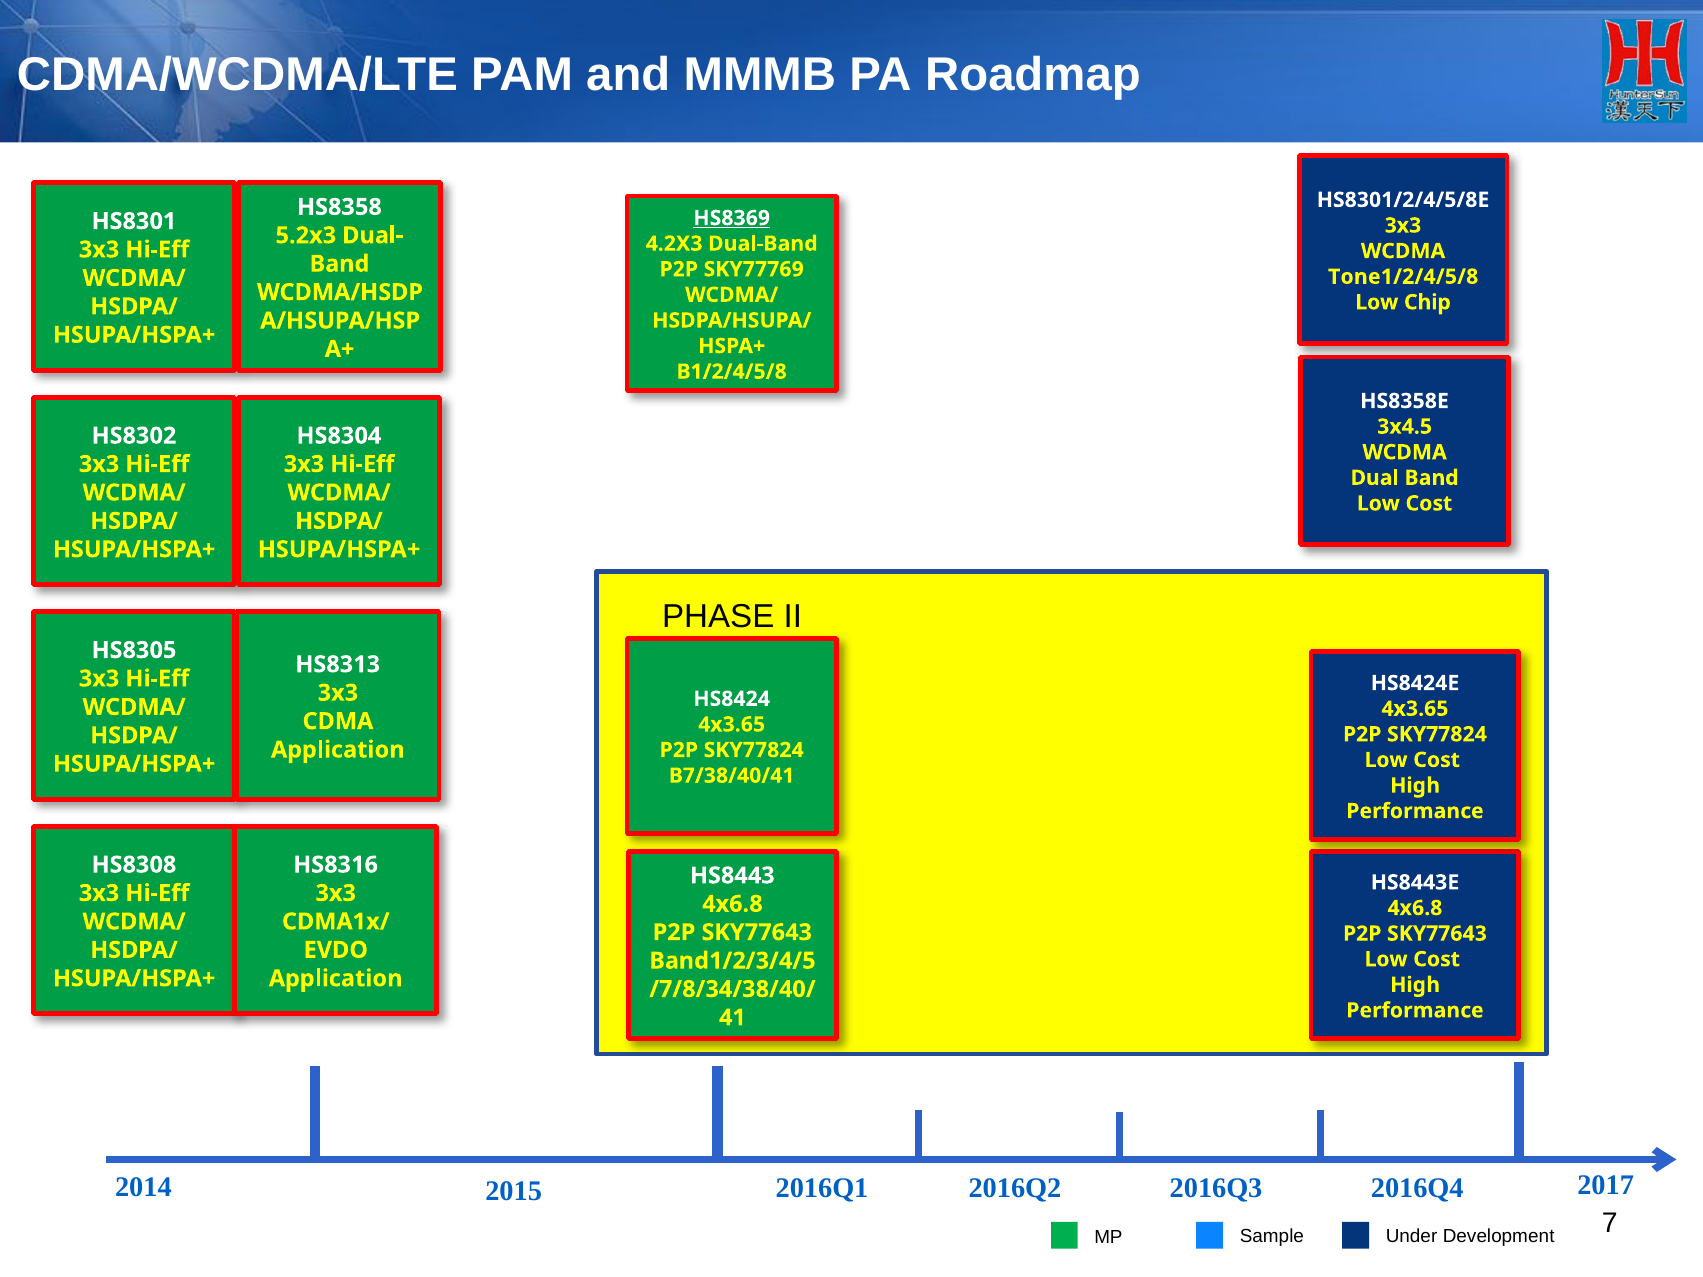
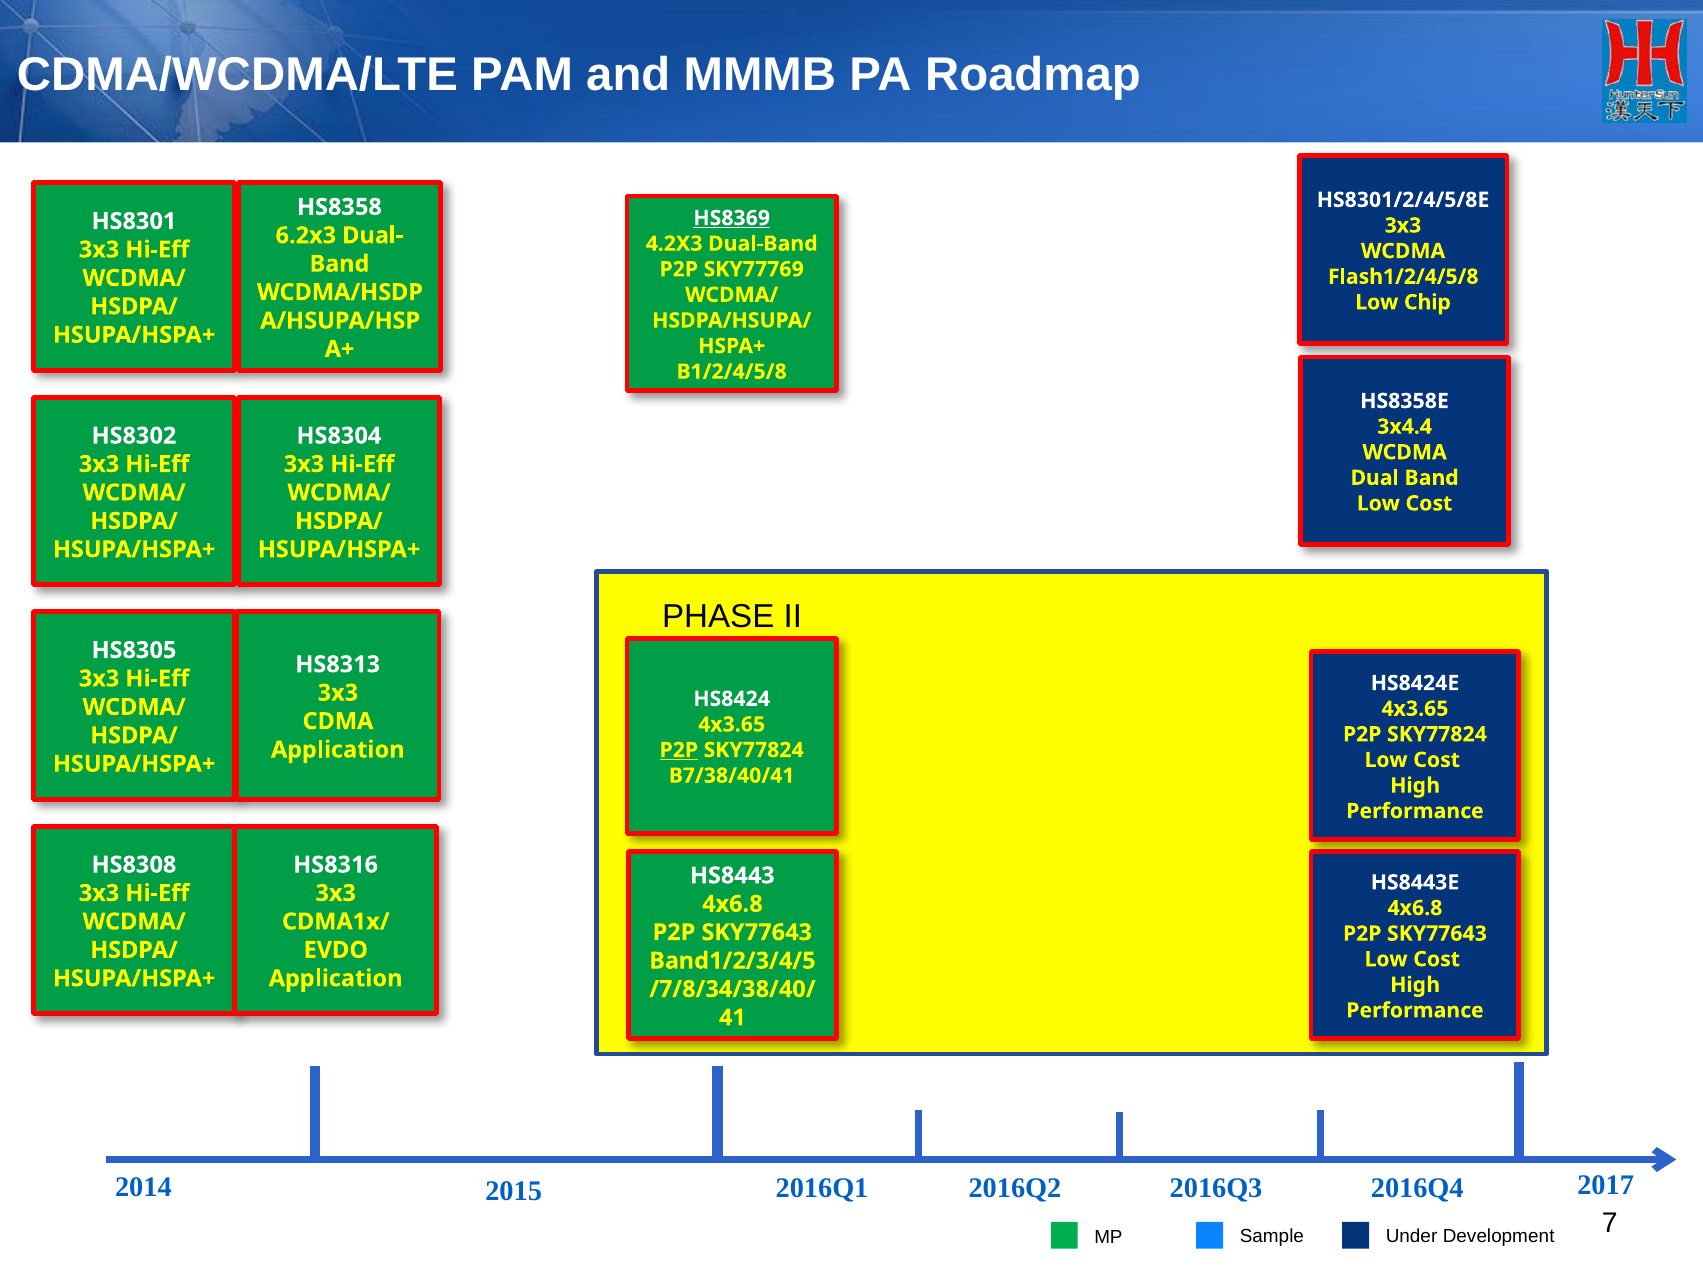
5.2x3: 5.2x3 -> 6.2x3 (306, 236)
Tone1/2/4/5/8: Tone1/2/4/5/8 -> Flash1/2/4/5/8 (1403, 277)
3x4.5: 3x4.5 -> 3x4.4 (1405, 427)
P2P underline: none -> present (679, 750)
